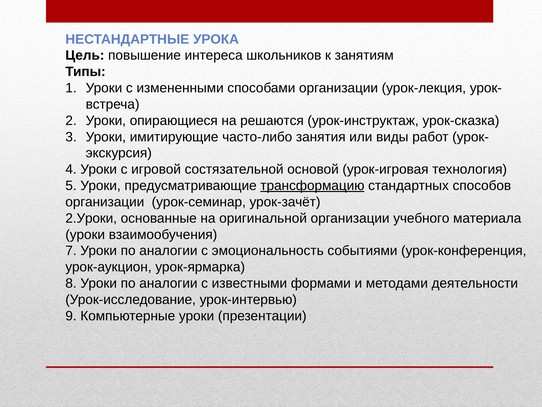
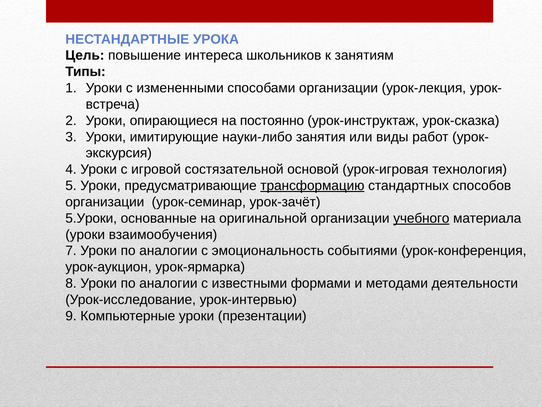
решаются: решаются -> постоянно (272, 120)
часто-либо: часто-либо -> науки-либо (257, 137)
2.Уроки: 2.Уроки -> 5.Уроки (91, 218)
учебного underline: none -> present (421, 218)
